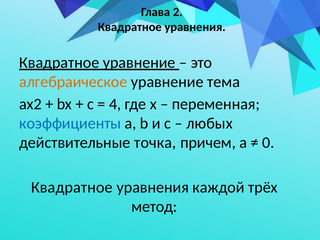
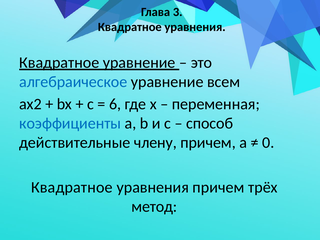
2: 2 -> 3 (178, 12)
алгебраическое colour: orange -> blue (73, 82)
тема: тема -> всем (224, 82)
4: 4 -> 6 (115, 104)
любых: любых -> способ (210, 123)
точка: точка -> члену (155, 143)
уравнения каждой: каждой -> причем (218, 187)
